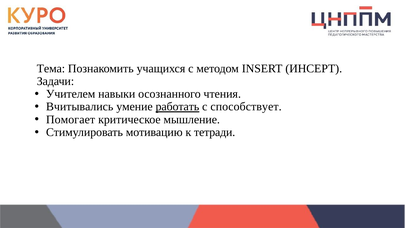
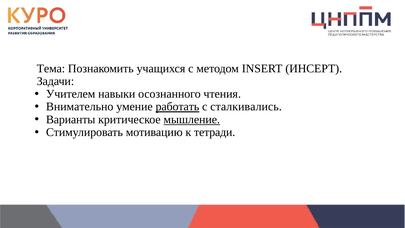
Вчитывались: Вчитывались -> Внимательно (80, 107)
способствует: способствует -> сталкивались (246, 107)
Помогает: Помогает -> Варианты (71, 119)
мышление underline: none -> present (192, 119)
